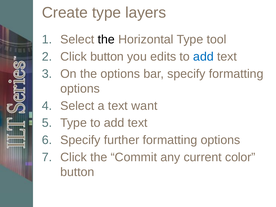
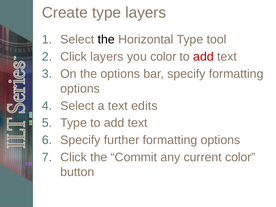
Click button: button -> layers (107, 57)
you edits: edits -> color (163, 57)
add colour: blue -> red (203, 57)
want: want -> edits (144, 106)
